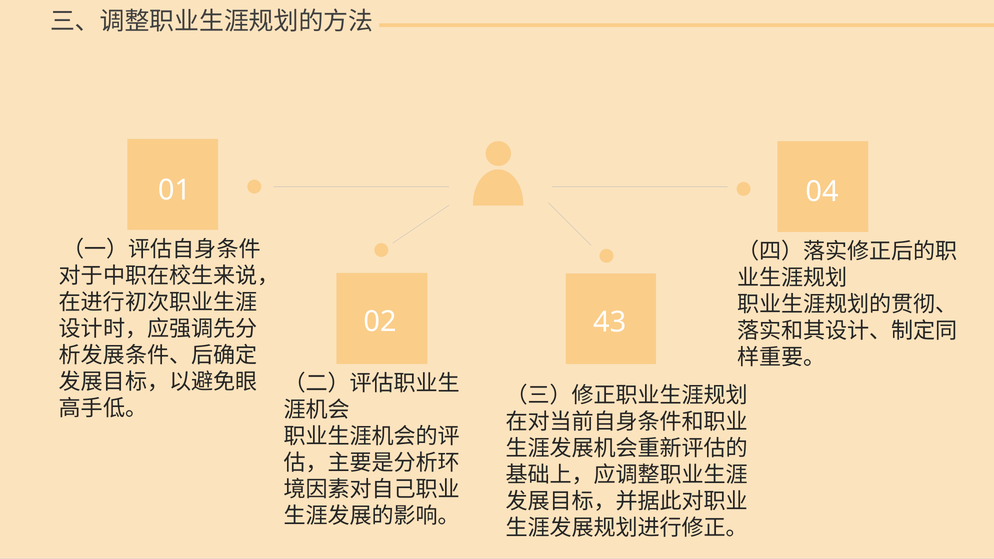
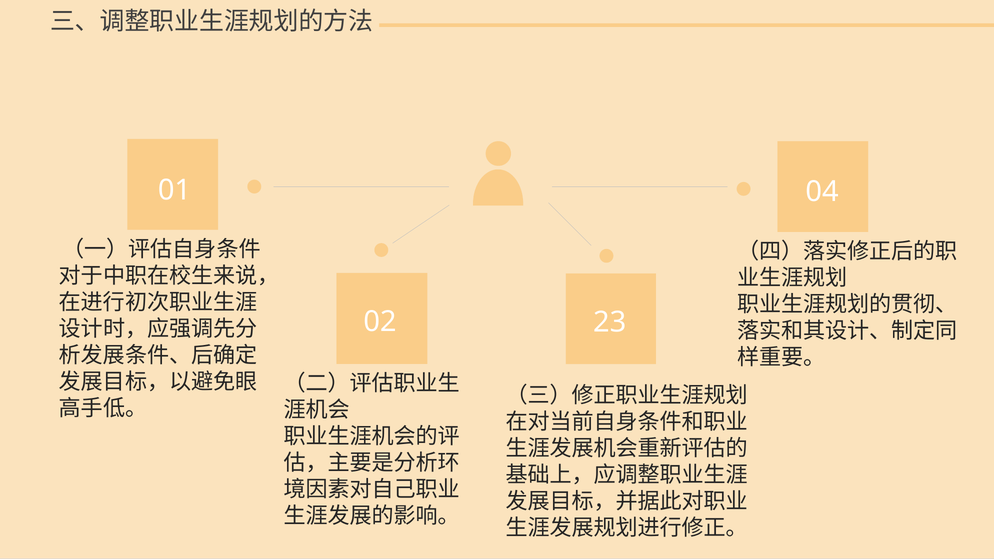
43: 43 -> 23 (610, 322)
